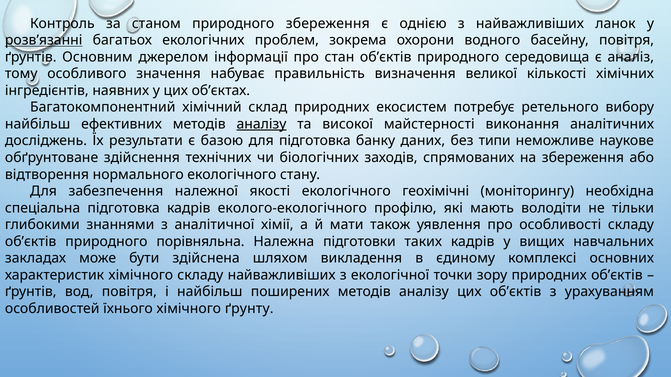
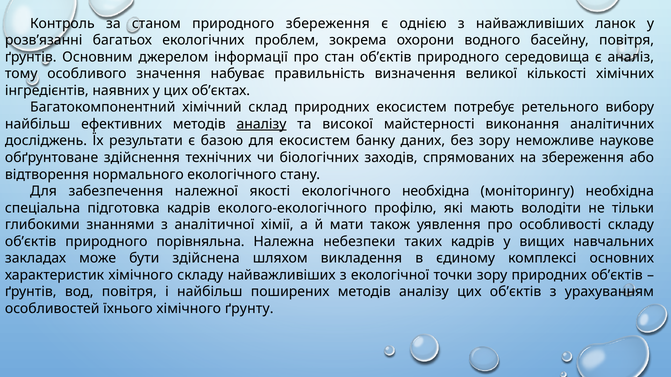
розв’язанні underline: present -> none (44, 40)
для підготовка: підготовка -> екосистем (315, 141)
без типи: типи -> зору (495, 141)
екологічного геохімічні: геохімічні -> необхідна (436, 191)
підготовки: підготовки -> небезпеки (359, 242)
